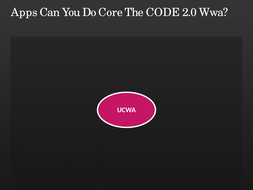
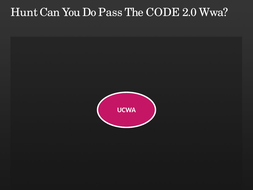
Apps: Apps -> Hunt (24, 12)
Core: Core -> Pass (111, 12)
